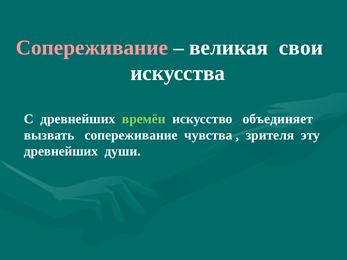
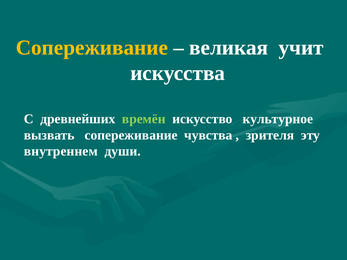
Сопереживание colour: pink -> yellow (92, 48)
свои: свои -> учит (301, 48)
объединяет: объединяет -> культурное (278, 119)
древнейших: древнейших -> внутреннем (61, 151)
